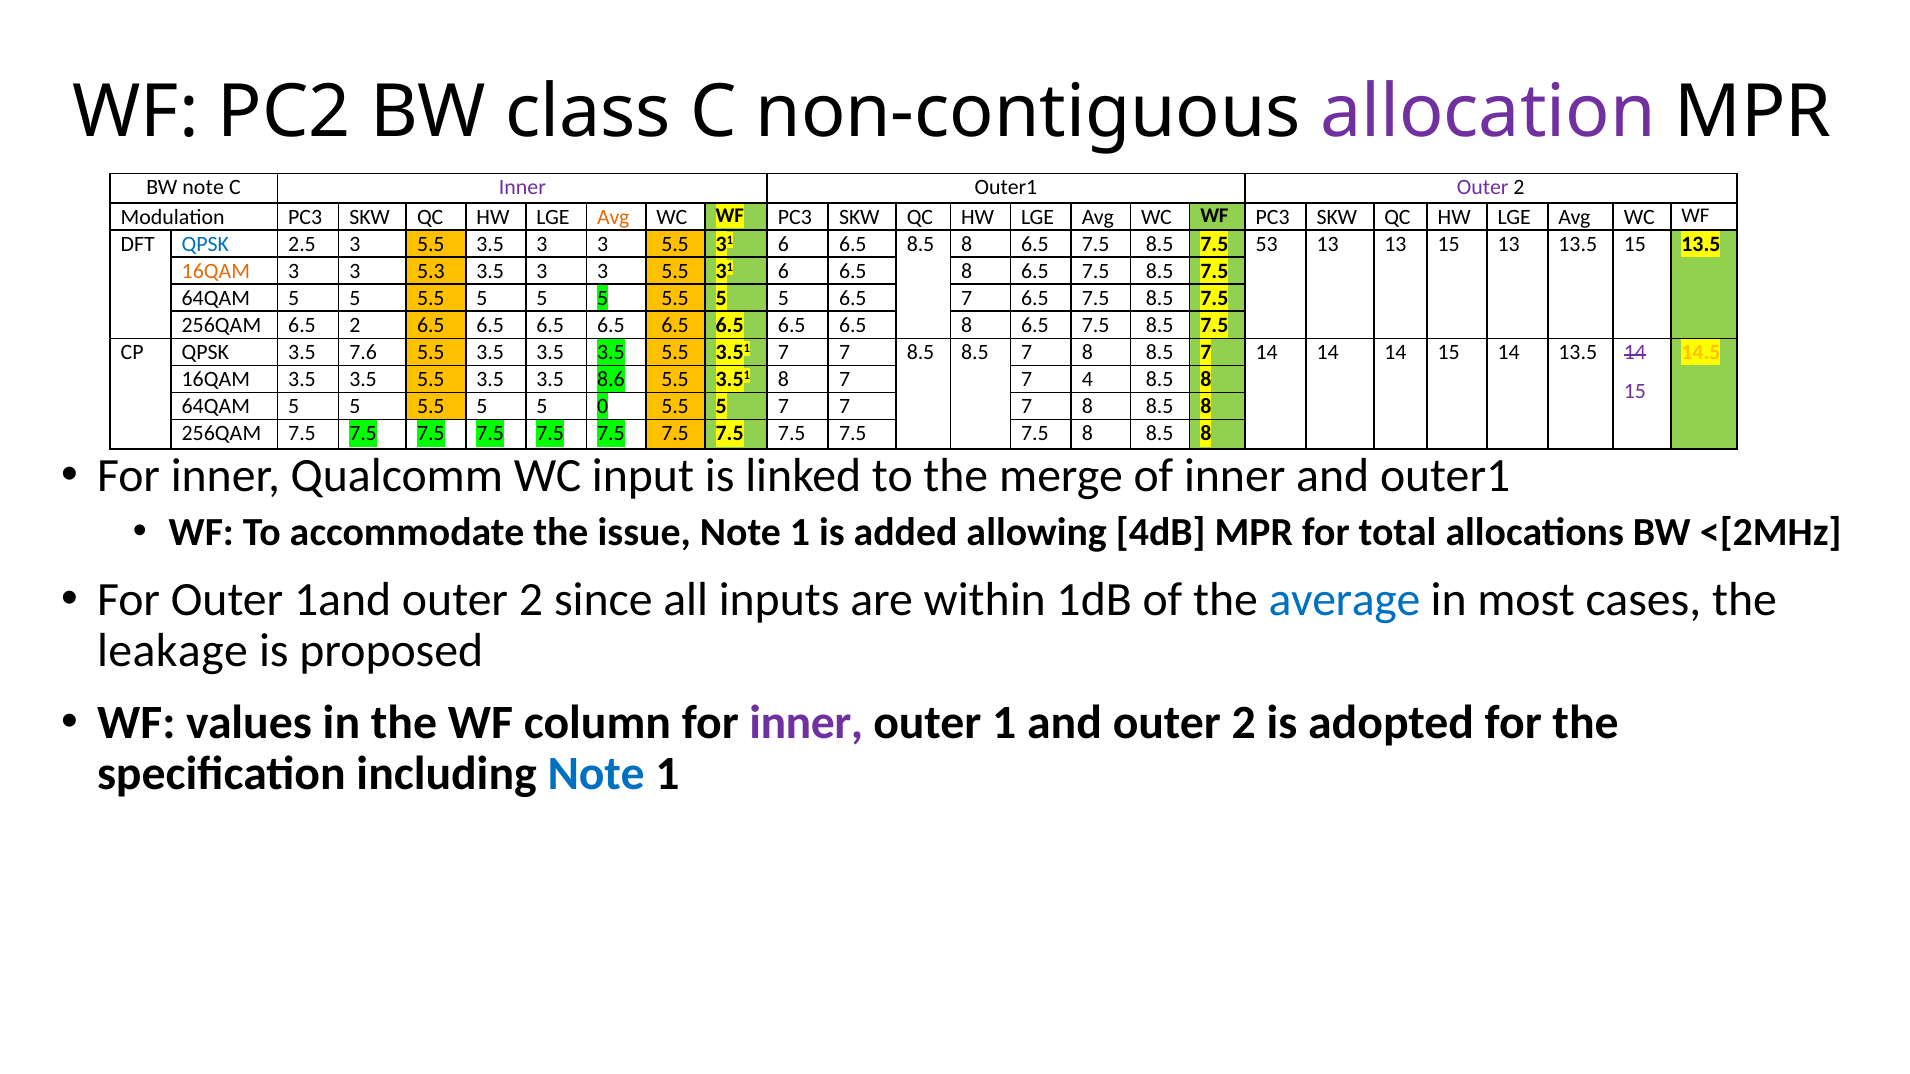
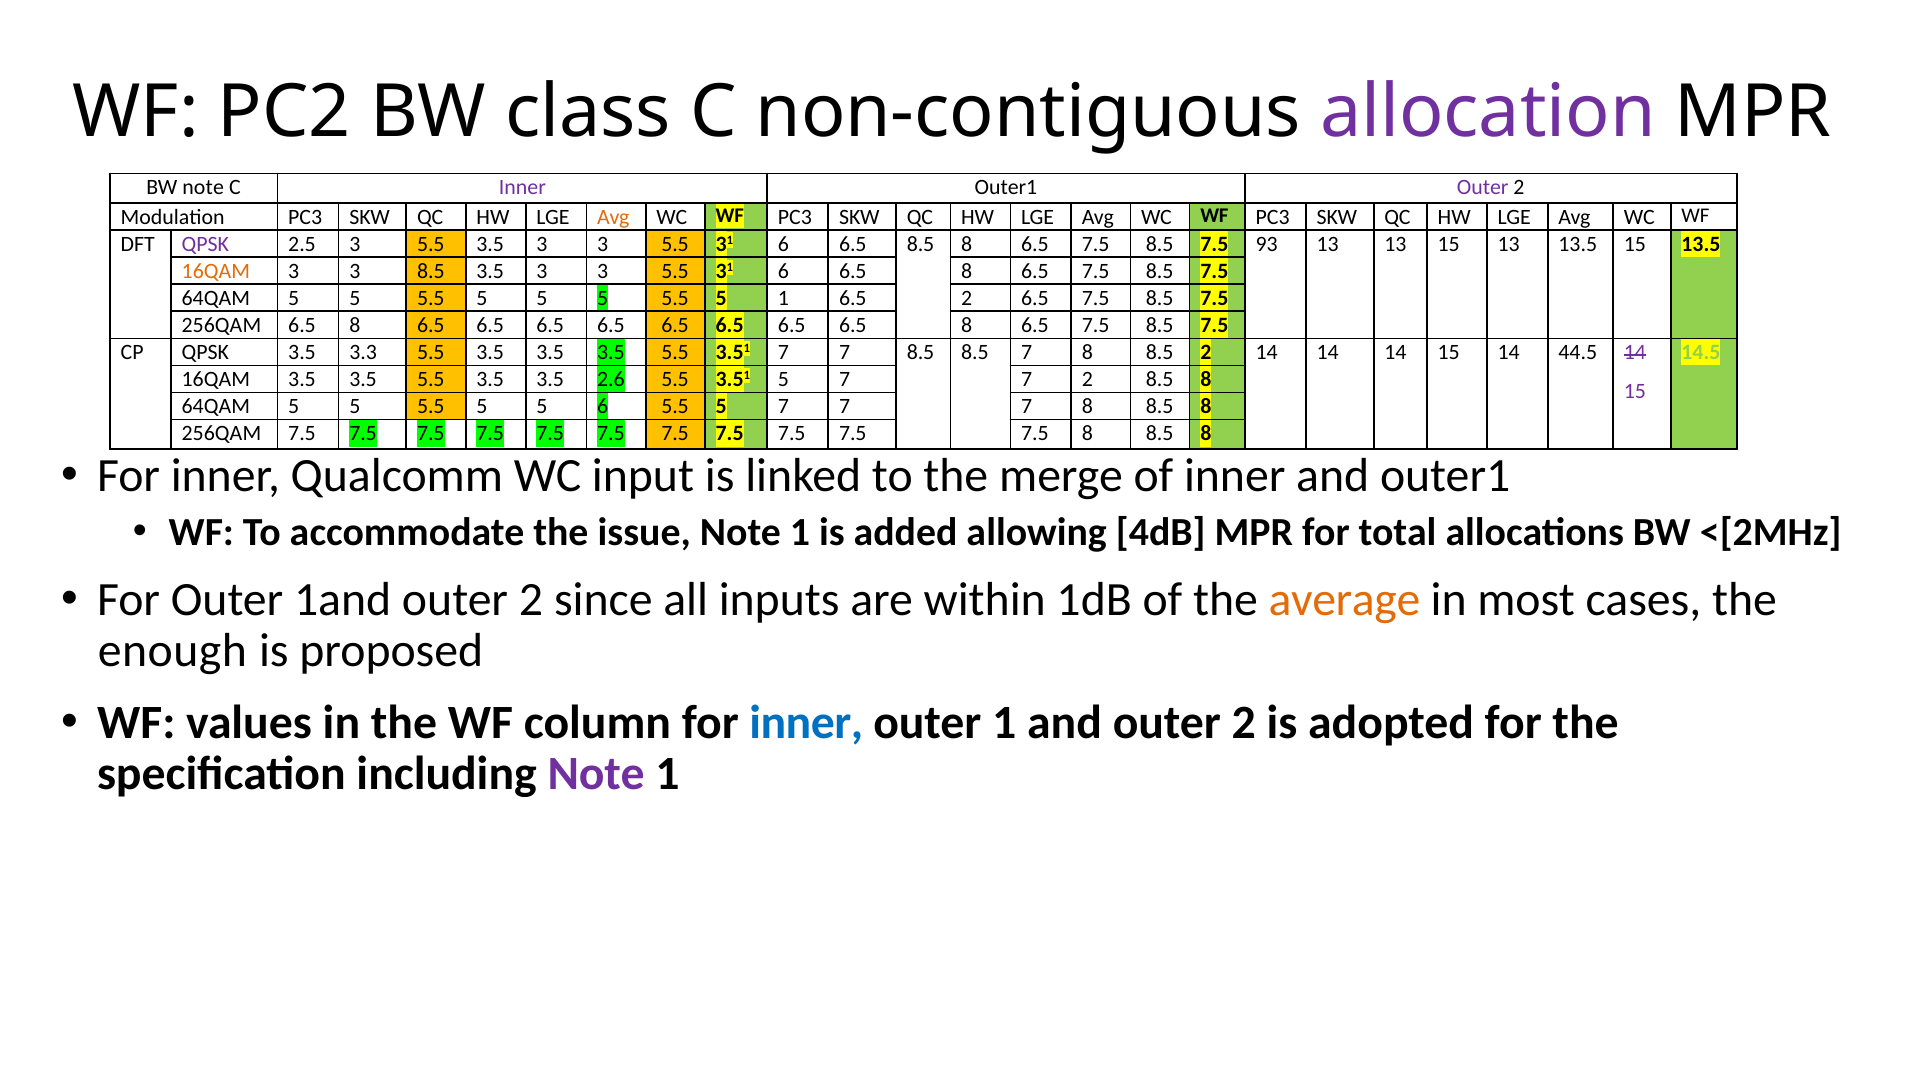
QPSK colour: blue -> purple (205, 244)
53: 53 -> 93 (1267, 244)
3 5.3: 5.3 -> 8.5 (431, 271)
5: 5 -> 1 (784, 298)
6.5 7: 7 -> 2 (967, 298)
256QAM 6.5 2: 2 -> 8 (355, 325)
7.6: 7.6 -> 3.3 (363, 352)
8 8.5 7: 7 -> 2 (1206, 352)
14 13.5: 13.5 -> 44.5 (1578, 352)
14.5 colour: yellow -> light green (1701, 352)
8.6: 8.6 -> 2.6 (611, 379)
3.51 8: 8 -> 5 (784, 379)
7 4: 4 -> 2 (1087, 379)
5 0: 0 -> 6 (603, 406)
average colour: blue -> orange (1344, 600)
leakage: leakage -> enough (172, 651)
inner colour: purple -> blue (806, 723)
Note colour: blue -> purple (596, 774)
